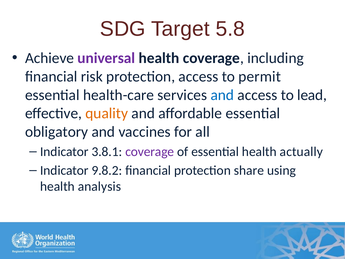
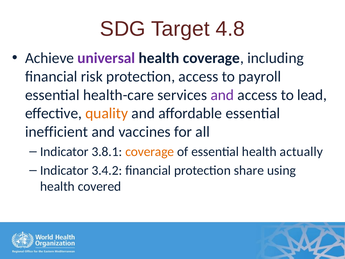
5.8: 5.8 -> 4.8 (230, 29)
permit: permit -> payroll (260, 76)
and colour: blue -> purple (222, 95)
obligatory: obligatory -> inefficient (57, 132)
coverage colour: purple -> orange (150, 151)
9.8.2: 9.8.2 -> 3.4.2 (107, 170)
analysis: analysis -> covered (100, 186)
